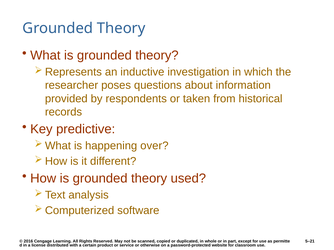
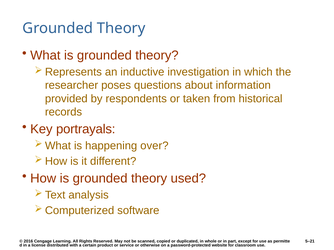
predictive: predictive -> portrayals (86, 129)
